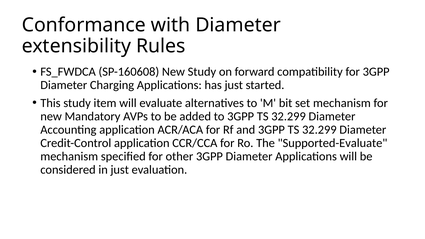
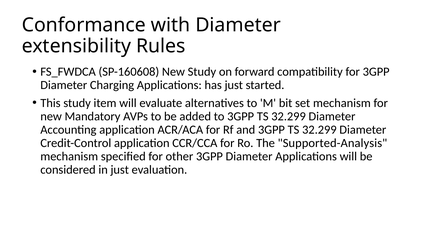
Supported-Evaluate: Supported-Evaluate -> Supported-Analysis (332, 143)
